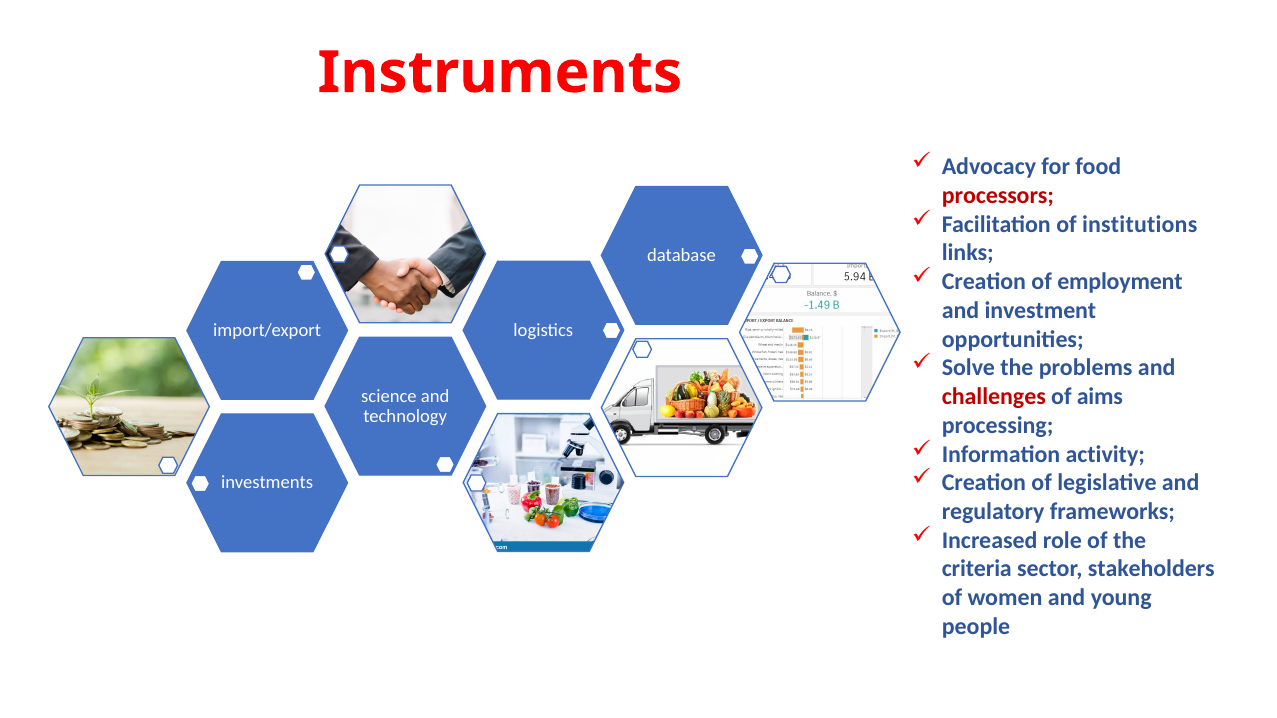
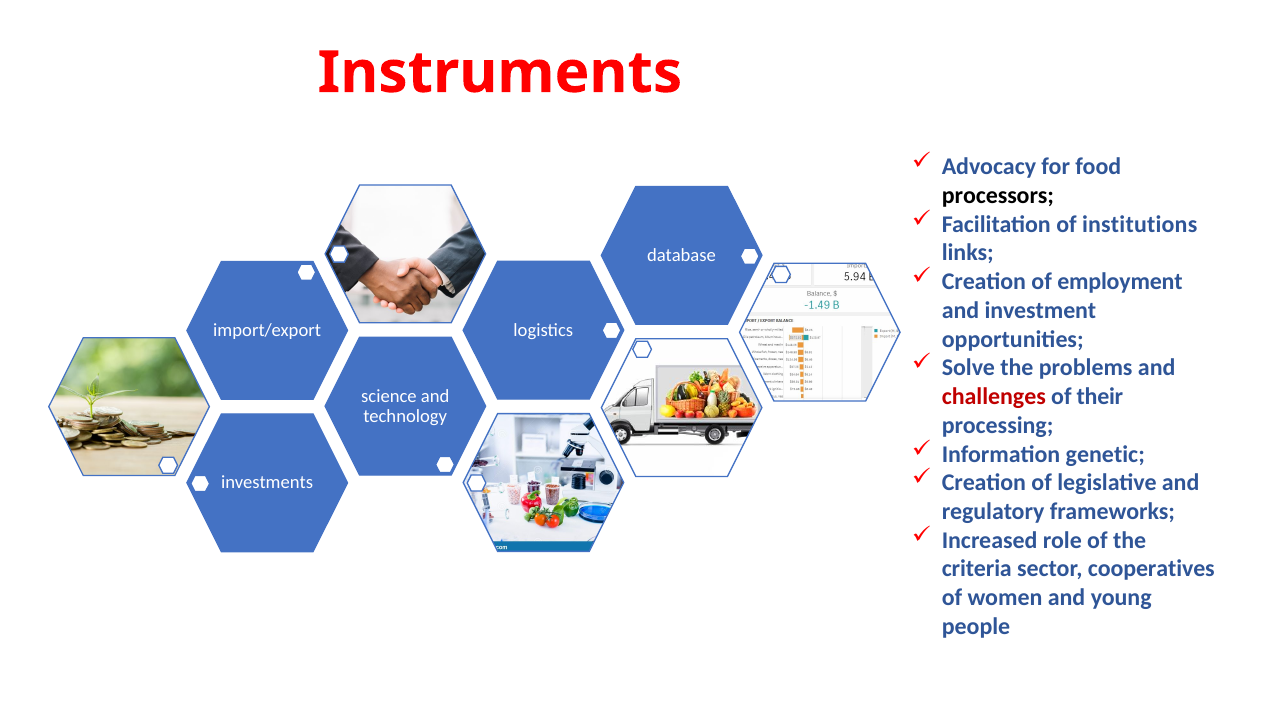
processors colour: red -> black (998, 196)
aims: aims -> their (1100, 397)
activity: activity -> genetic (1105, 454)
stakeholders: stakeholders -> cooperatives (1151, 569)
